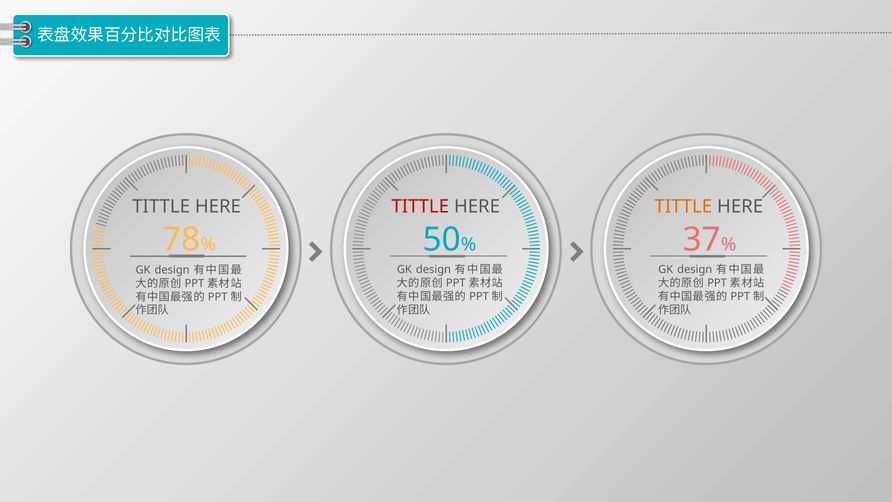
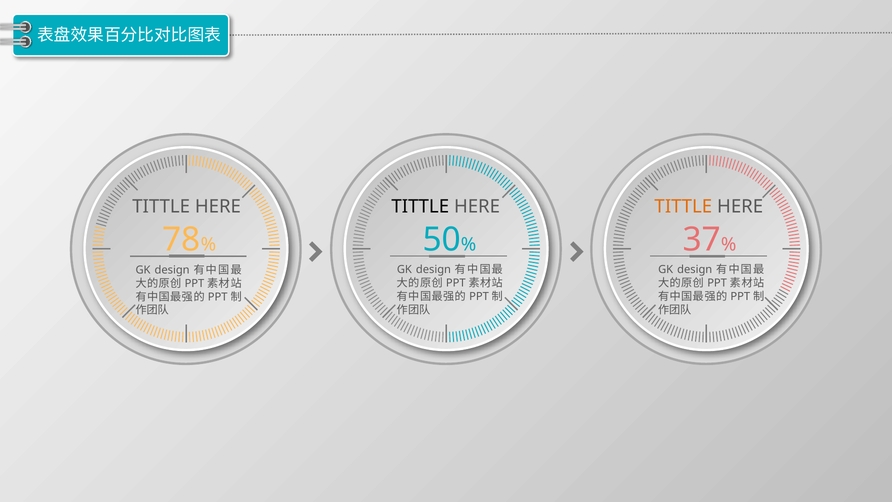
TITTLE colour: red -> black (420, 206)
